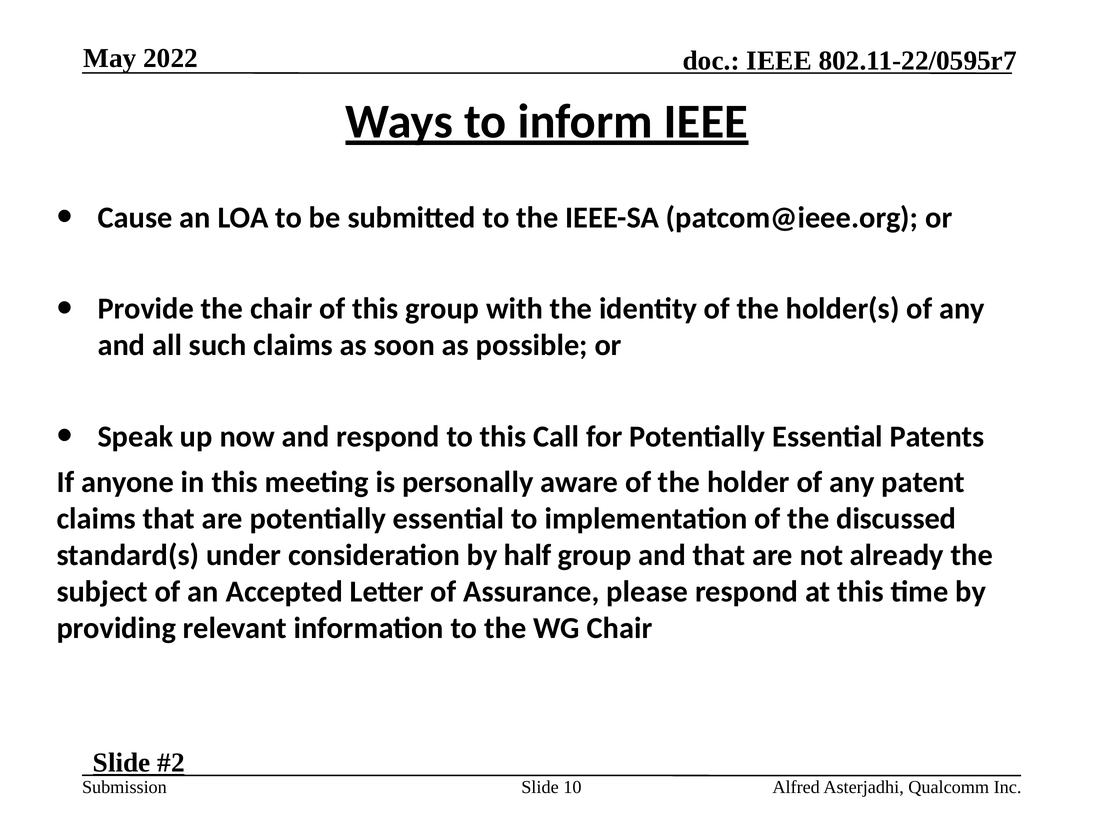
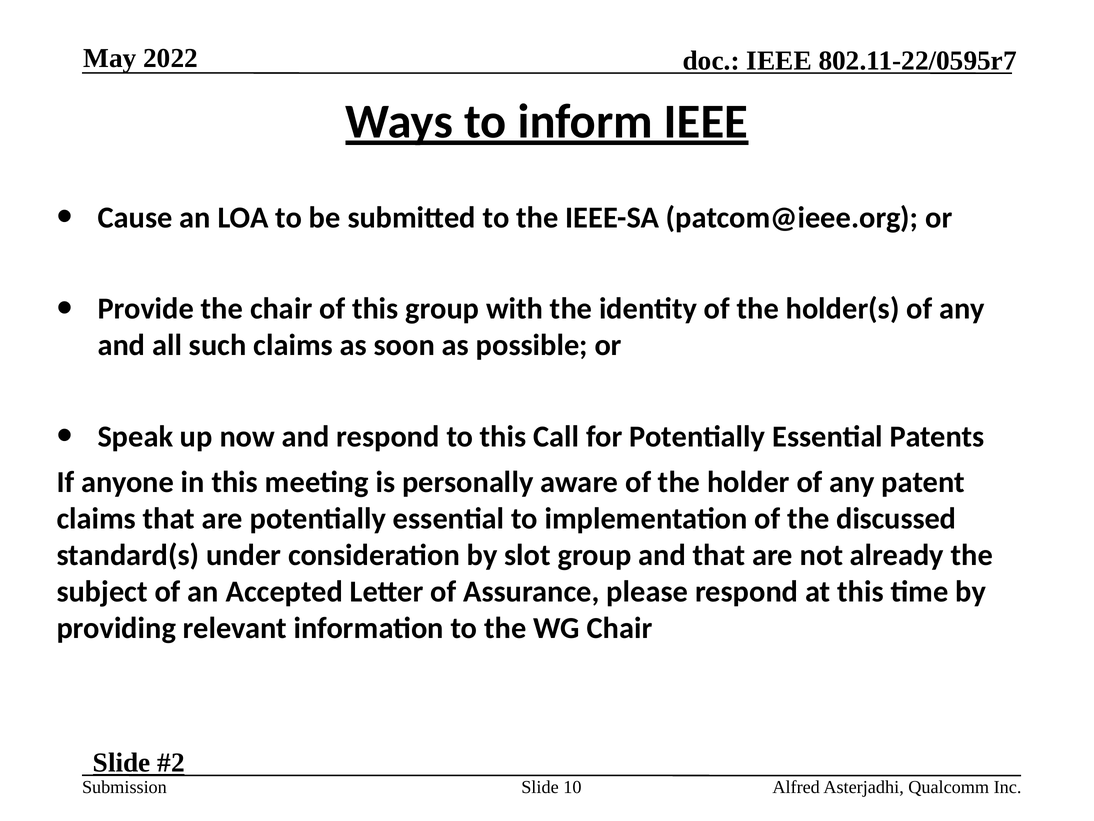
half: half -> slot (527, 555)
